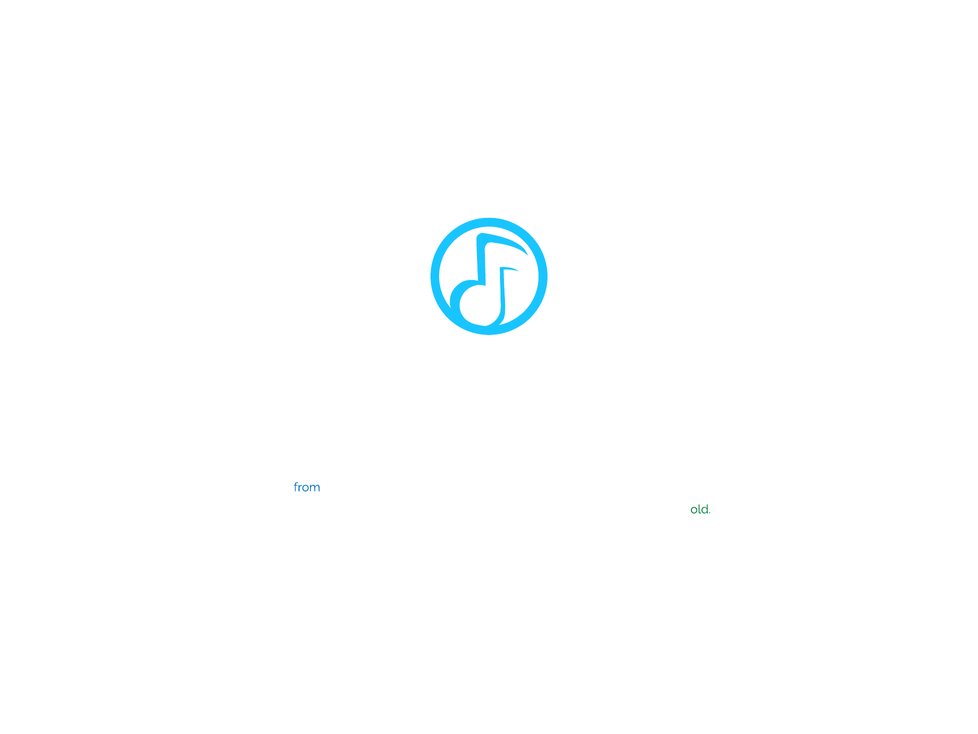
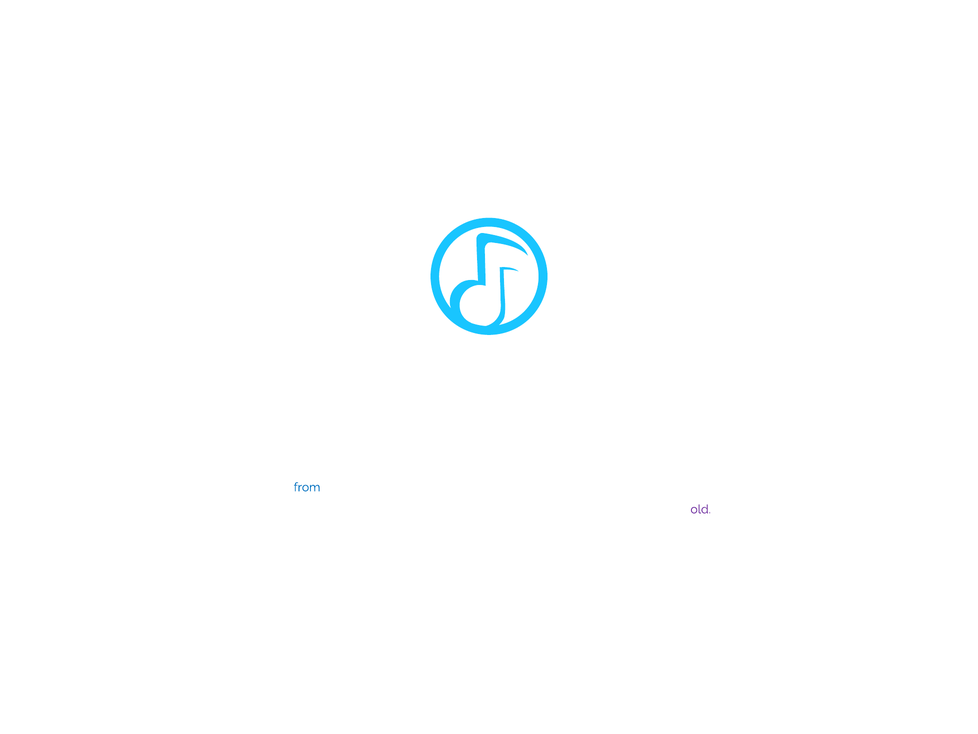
old colour: green -> purple (701, 509)
